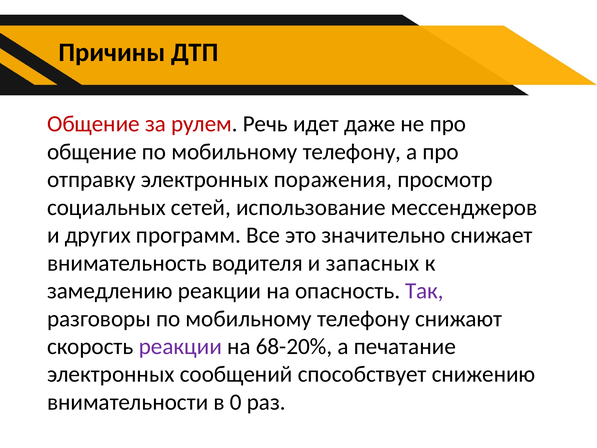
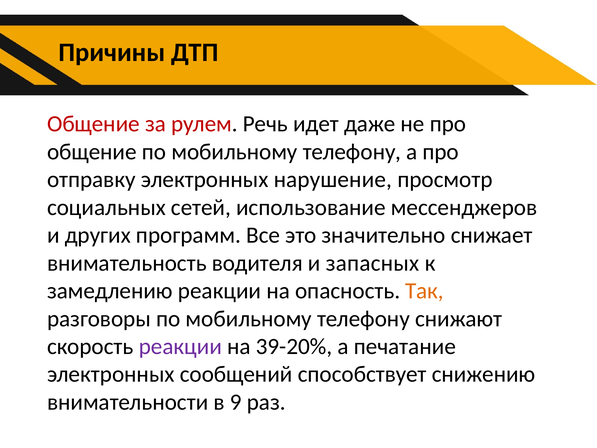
поражения: поражения -> нарушение (333, 179)
Так colour: purple -> orange (424, 291)
68-20%: 68-20% -> 39-20% (294, 346)
0: 0 -> 9 (236, 402)
